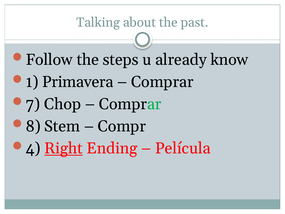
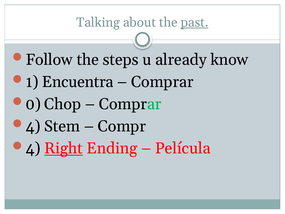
past underline: none -> present (195, 22)
Primavera: Primavera -> Encuentra (78, 82)
7: 7 -> 0 (33, 104)
8: 8 -> 4 (33, 126)
